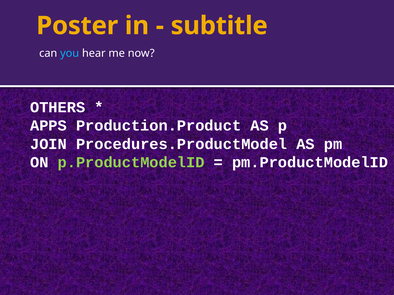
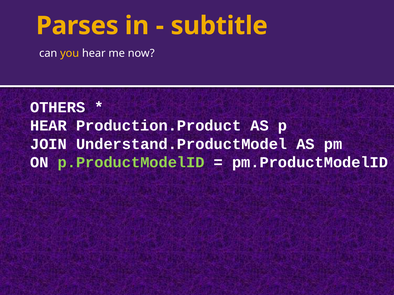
Poster: Poster -> Parses (77, 26)
you colour: light blue -> yellow (70, 53)
APPS: APPS -> HEAR (49, 126)
Procedures.ProductModel: Procedures.ProductModel -> Understand.ProductModel (182, 144)
